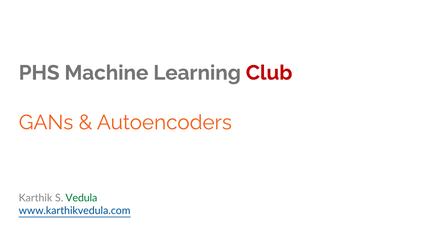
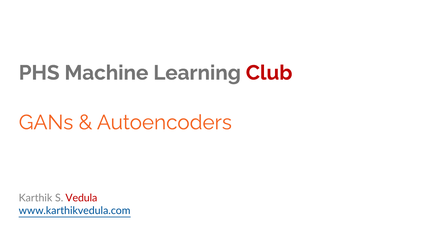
Vedula colour: green -> red (81, 198)
